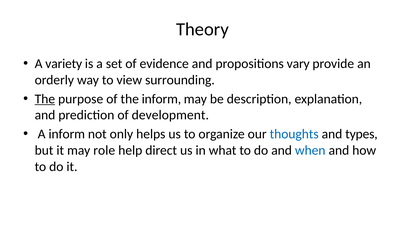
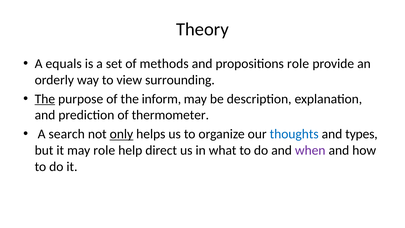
variety: variety -> equals (64, 64)
evidence: evidence -> methods (164, 64)
propositions vary: vary -> role (298, 64)
development: development -> thermometer (170, 115)
A inform: inform -> search (67, 134)
only underline: none -> present (121, 134)
when colour: blue -> purple (310, 150)
